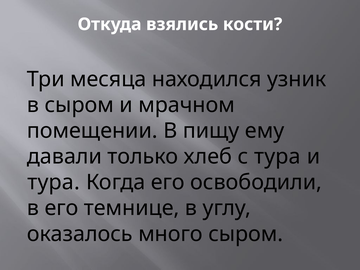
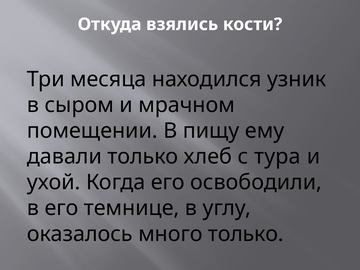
тура: тура -> ухой (54, 182)
много сыром: сыром -> только (246, 234)
